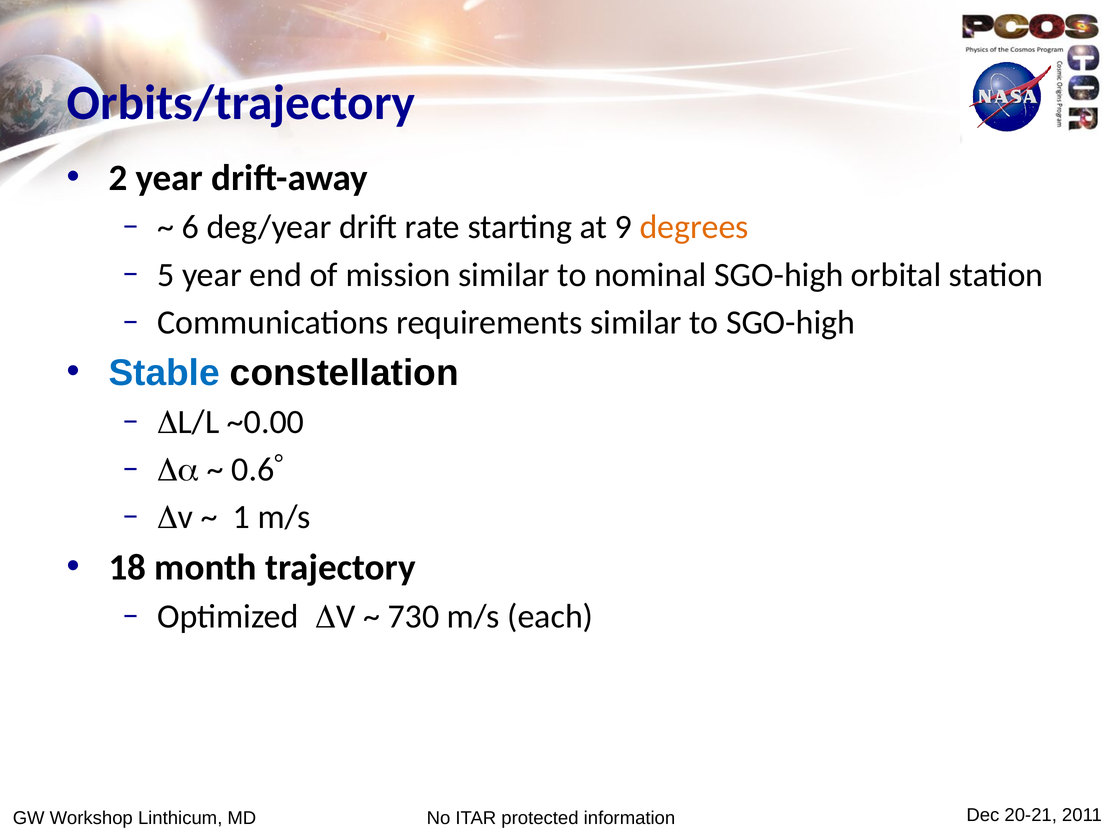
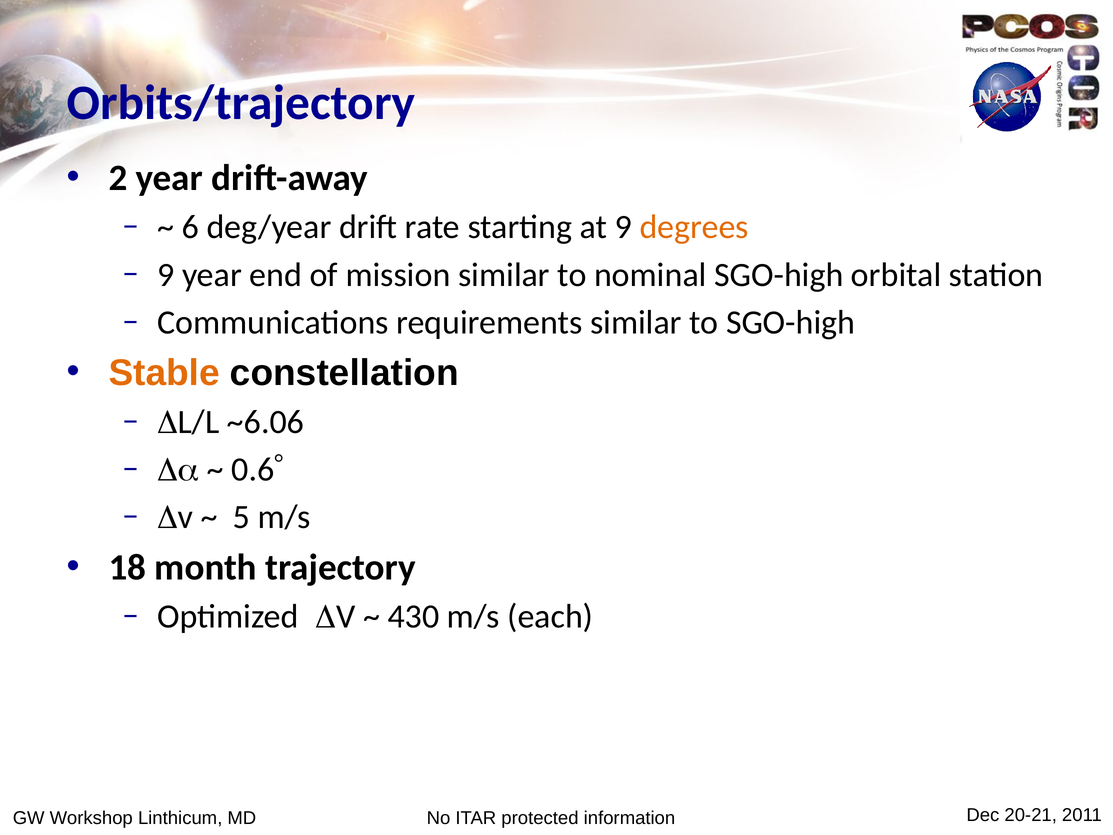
5: 5 -> 9 (166, 275)
Stable colour: blue -> orange (164, 373)
~0.00: ~0.00 -> ~6.06 (265, 422)
1: 1 -> 5 (241, 517)
730: 730 -> 430 (413, 617)
